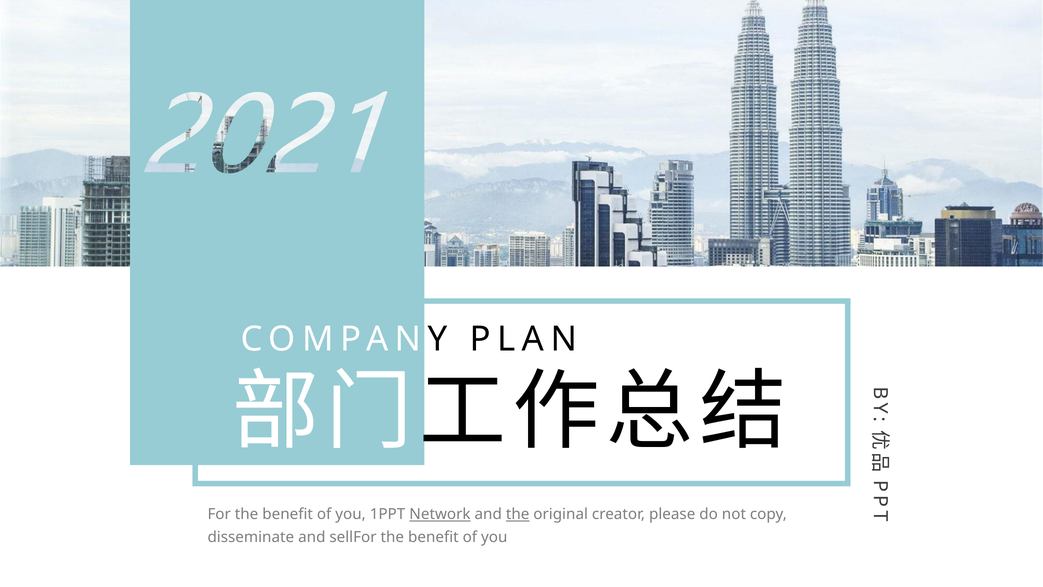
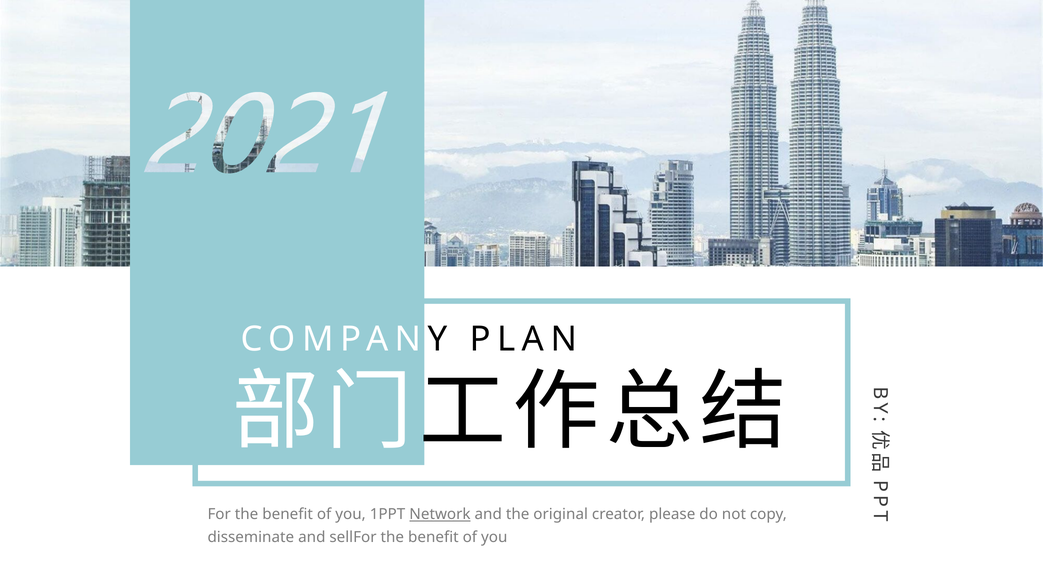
the underline: present -> none (518, 514)
